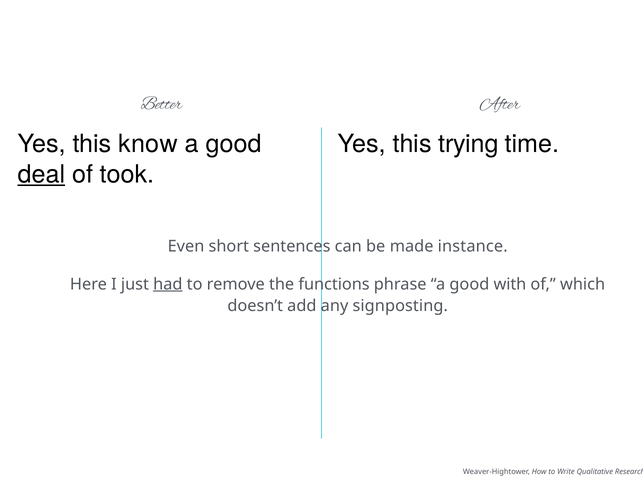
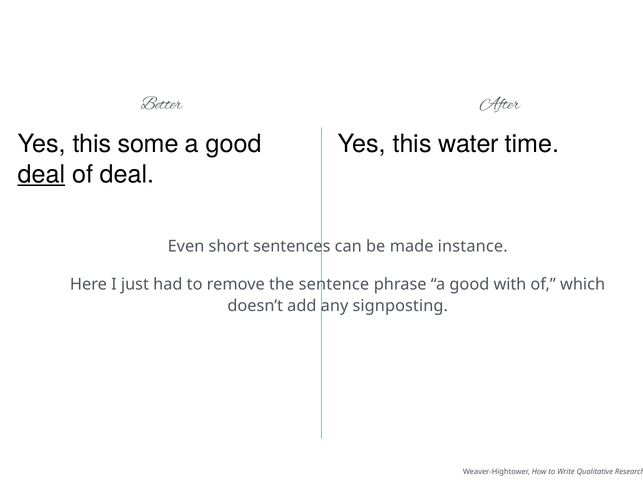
know: know -> some (148, 144)
trying: trying -> water (468, 144)
of took: took -> deal (127, 174)
had underline: present -> none (168, 284)
functions: functions -> sentence (334, 284)
